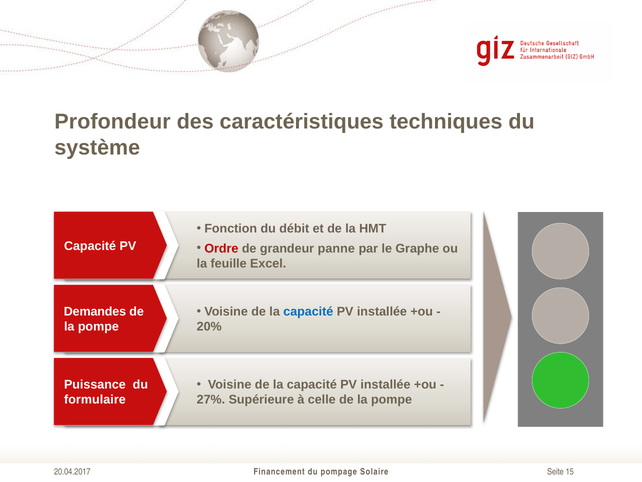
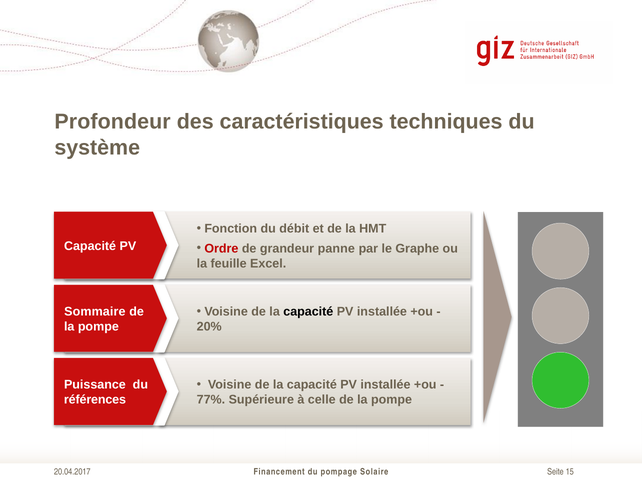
capacité colour: blue -> black (308, 311)
Demandes: Demandes -> Sommaire (95, 311)
formulaire: formulaire -> références (95, 399)
27%: 27% -> 77% (211, 399)
